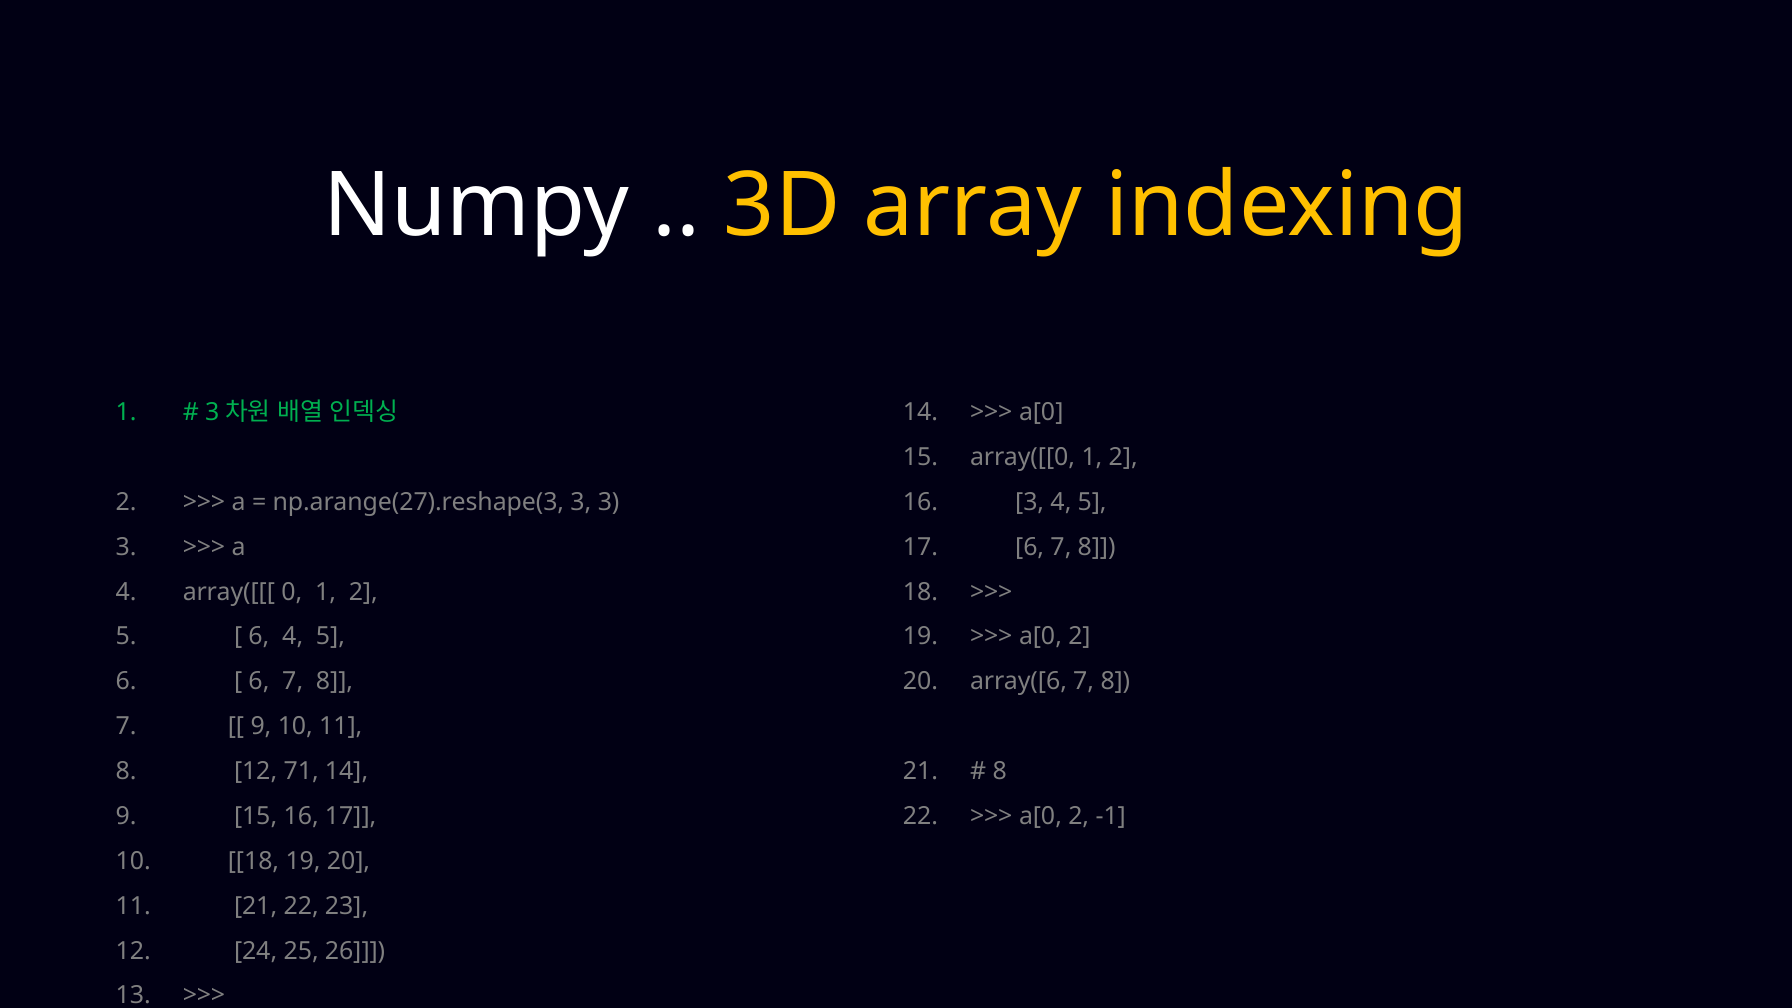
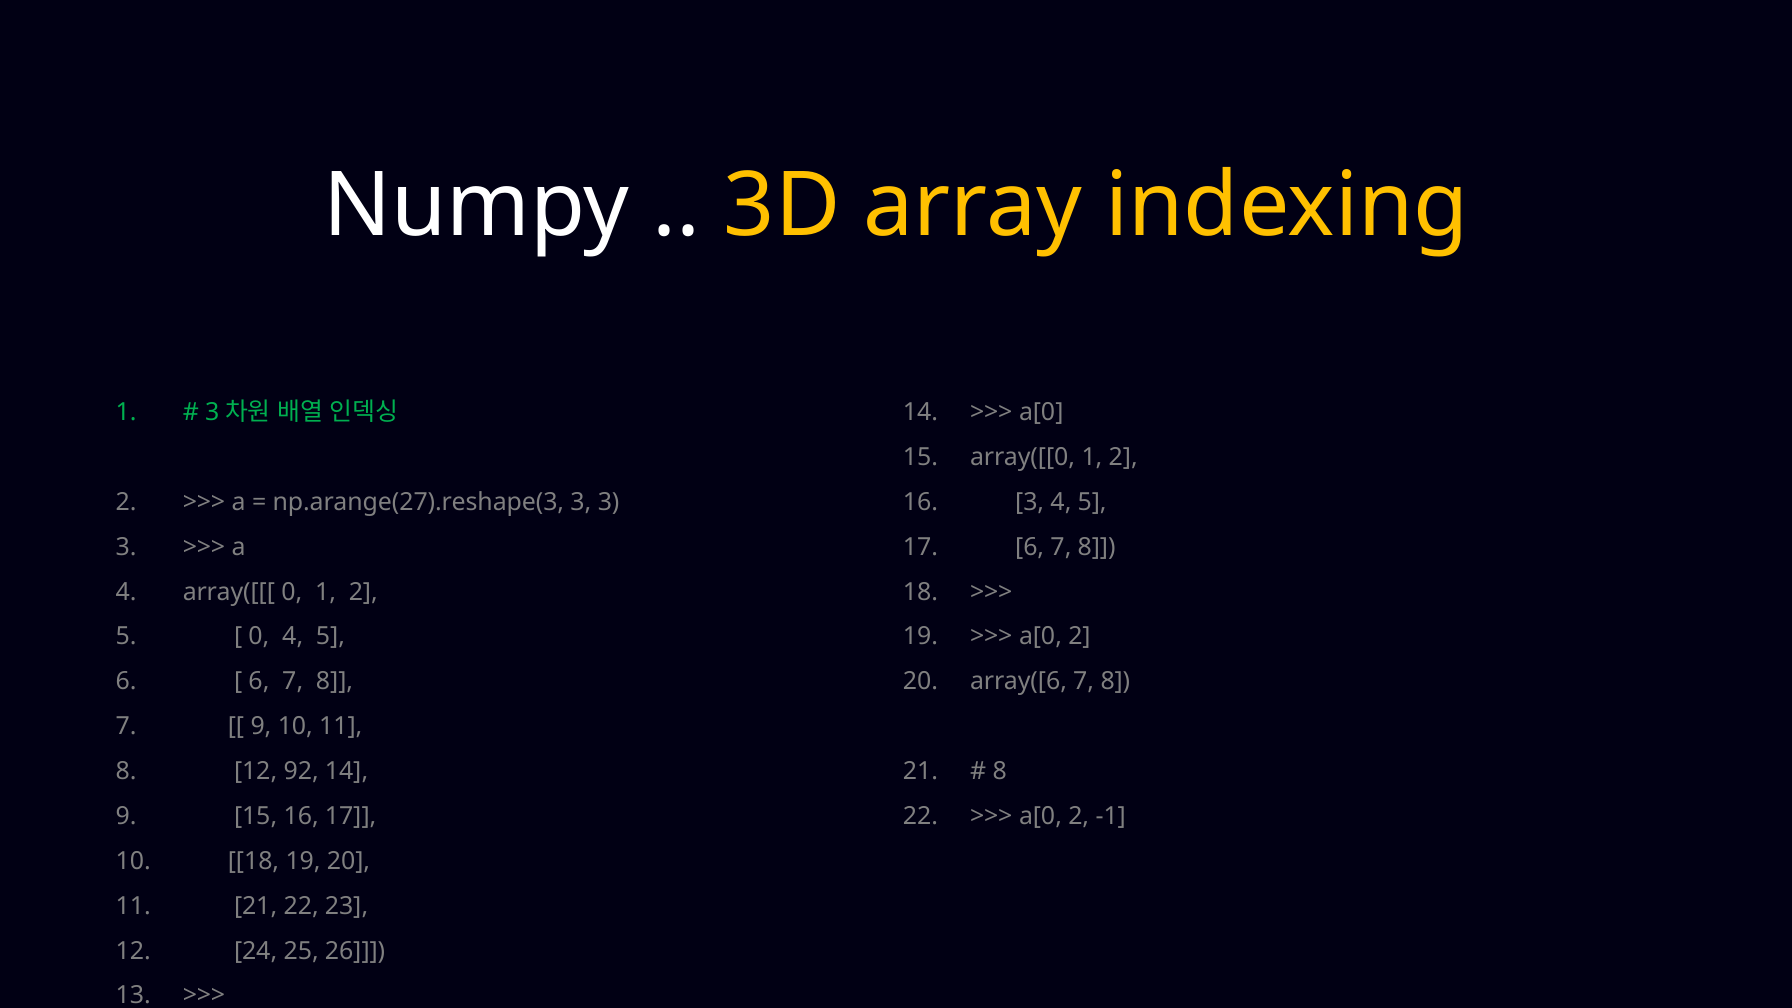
6: 6 -> 0 (259, 637)
71: 71 -> 92 (301, 771)
